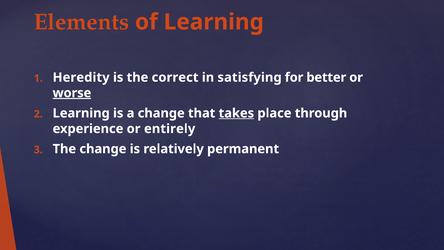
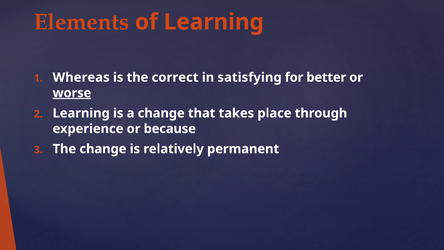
Heredity: Heredity -> Whereas (81, 77)
takes underline: present -> none (236, 113)
entirely: entirely -> because (170, 129)
